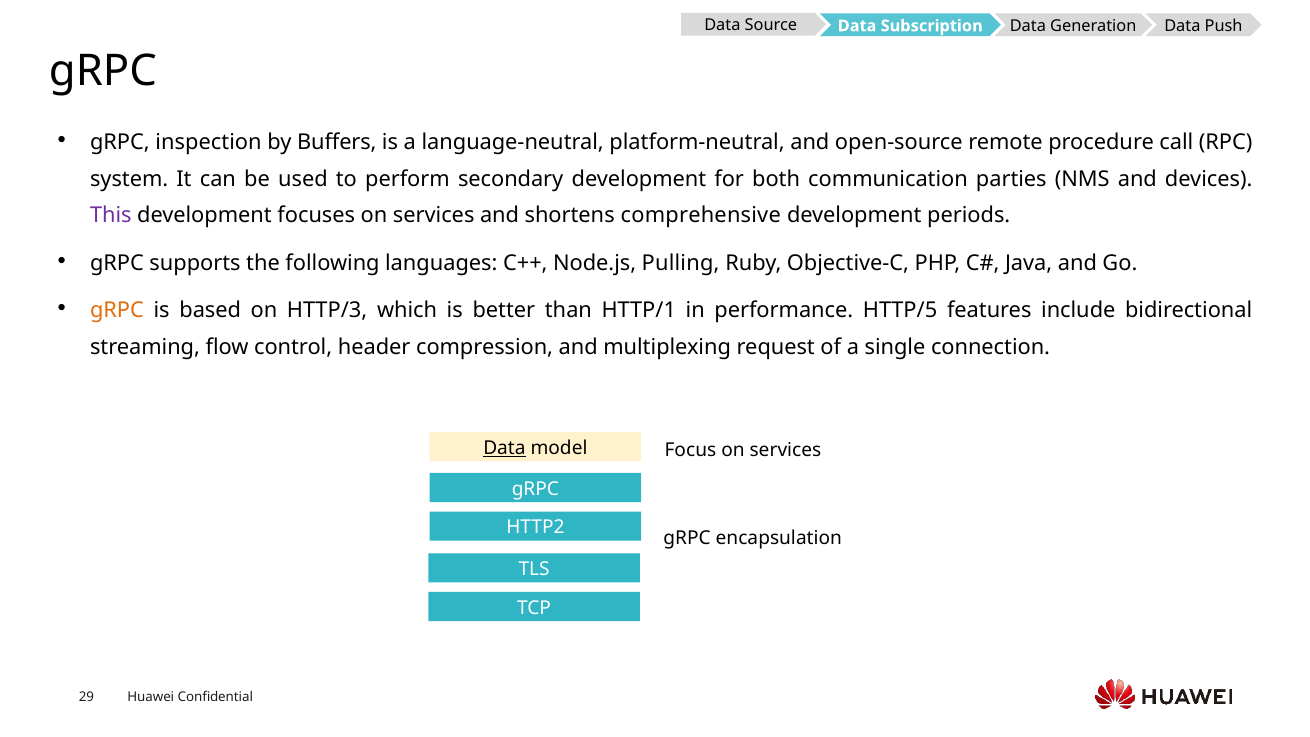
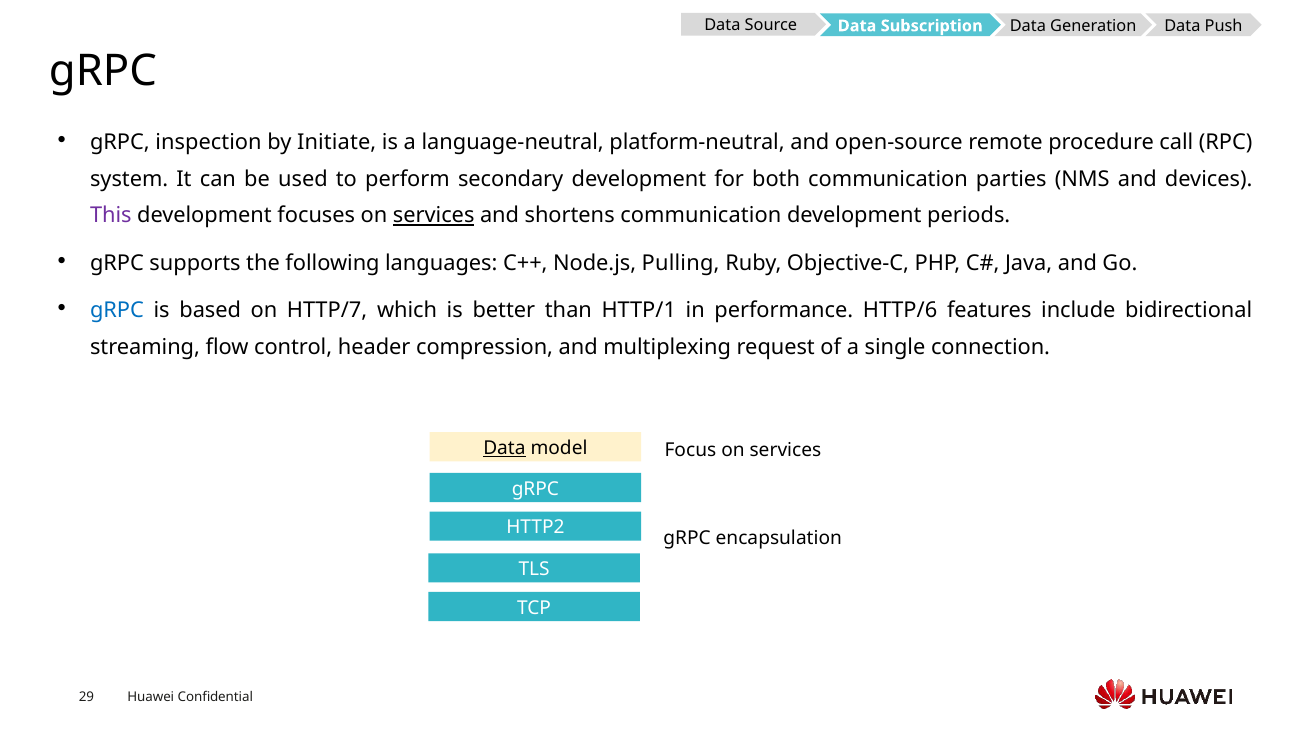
Buffers: Buffers -> Initiate (337, 142)
services underline: none -> present (434, 216)
shortens comprehensive: comprehensive -> communication (701, 216)
gRPC colour: orange -> blue (117, 311)
HTTP/3: HTTP/3 -> HTTP/7 (327, 311)
HTTP/5: HTTP/5 -> HTTP/6 (900, 311)
